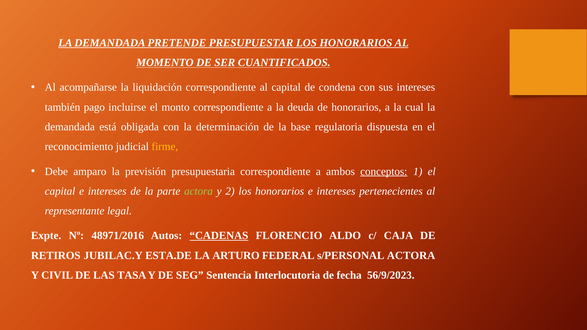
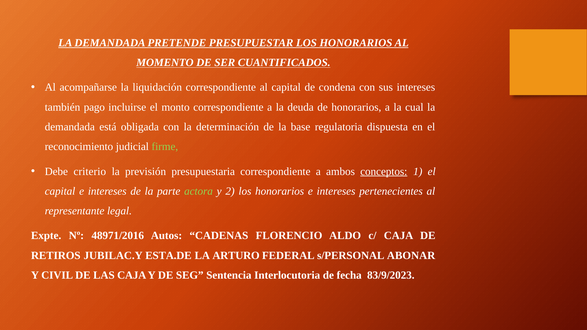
firme colour: yellow -> light green (165, 147)
amparo: amparo -> criterio (90, 171)
CADENAS underline: present -> none (219, 236)
s/PERSONAL ACTORA: ACTORA -> ABONAR (411, 256)
LAS TASA: TASA -> CAJA (132, 275)
56/9/2023: 56/9/2023 -> 83/9/2023 (391, 275)
